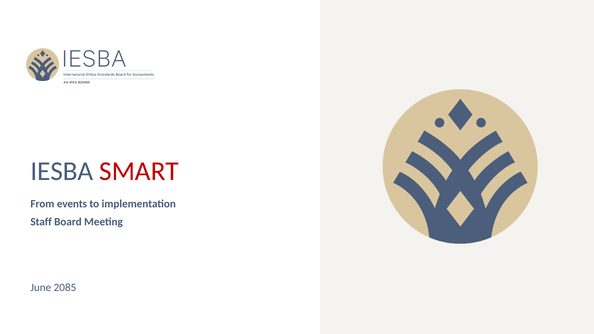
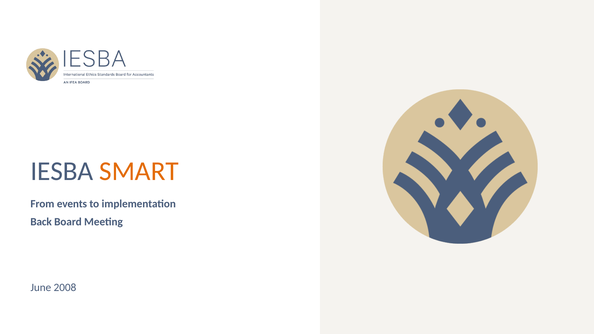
SMART colour: red -> orange (139, 171)
Staff: Staff -> Back (41, 222)
2085: 2085 -> 2008 (65, 288)
